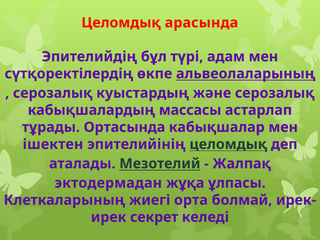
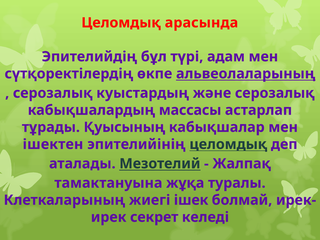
Ортасында: Ортасында -> Қуысының (124, 127)
эктодермадан: эктодермадан -> тамактануына (108, 183)
ұлпасы: ұлпасы -> туралы (237, 183)
орта: орта -> ішек (191, 200)
